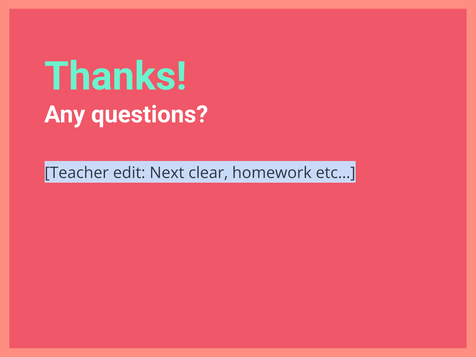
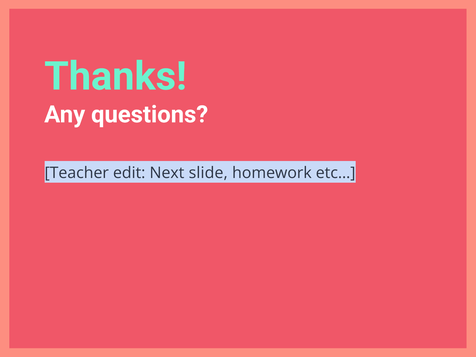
clear: clear -> slide (208, 173)
